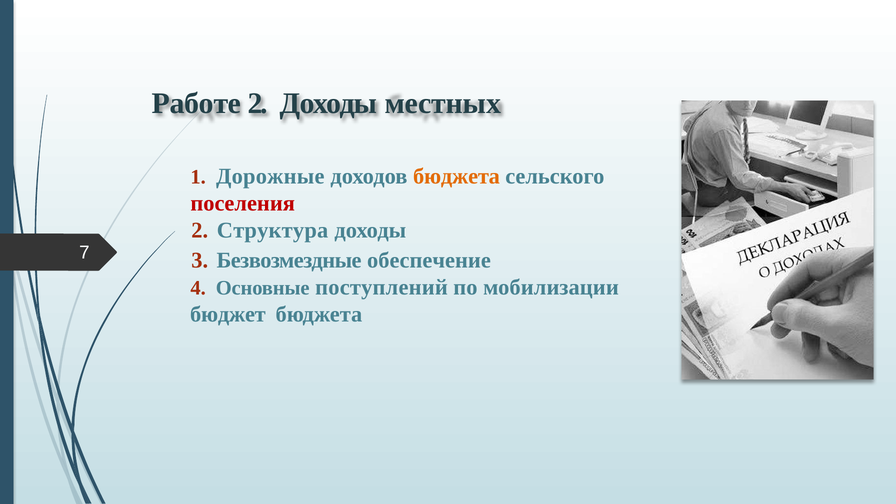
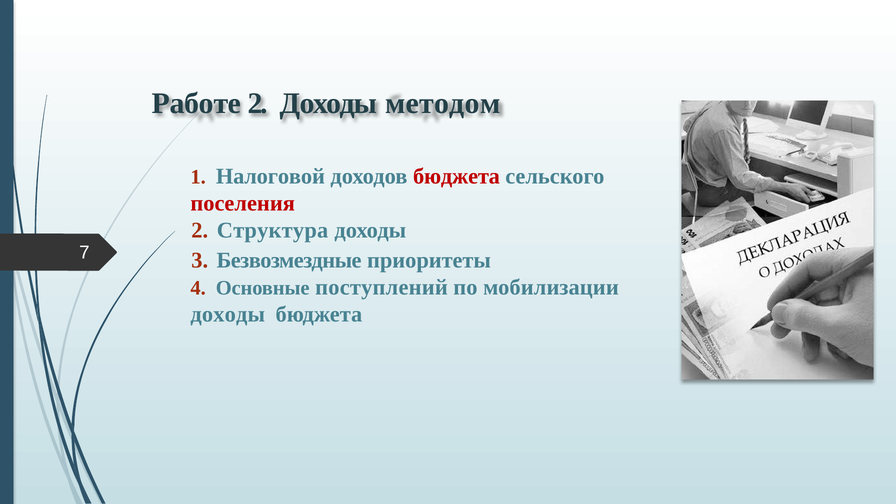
местных: местных -> методом (443, 103)
Дорожные: Дорожные -> Налоговой (270, 176)
бюджета colour: orange -> red (456, 176)
обеспечение: обеспечение -> приоритеты (429, 261)
бюджет: бюджет -> доходы (228, 314)
